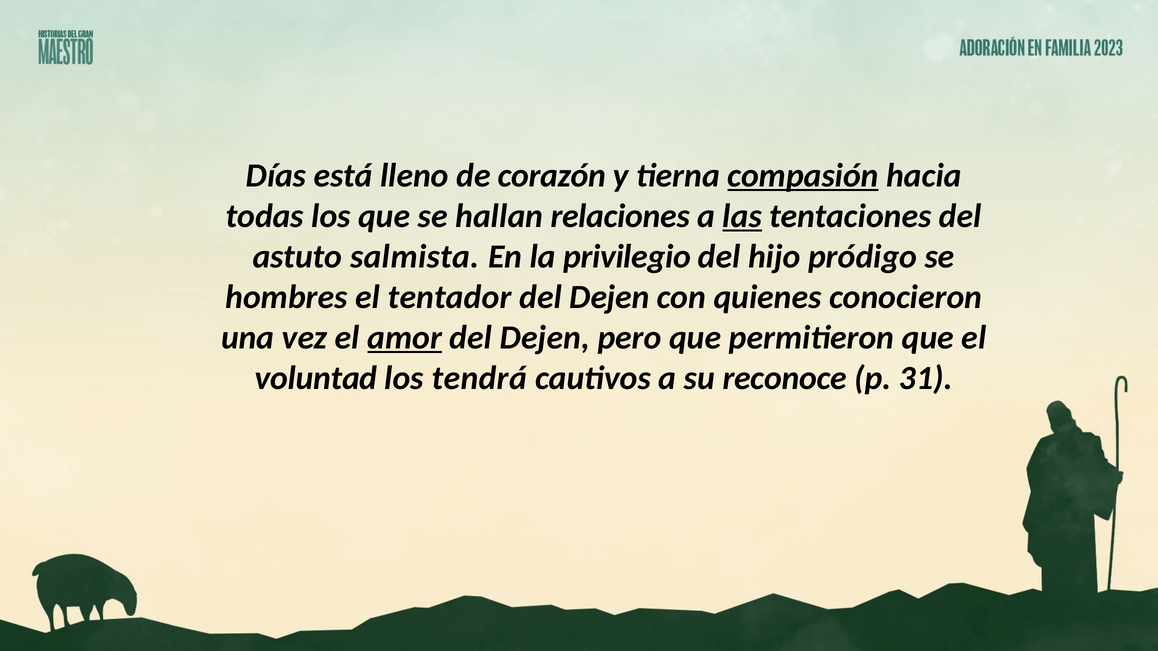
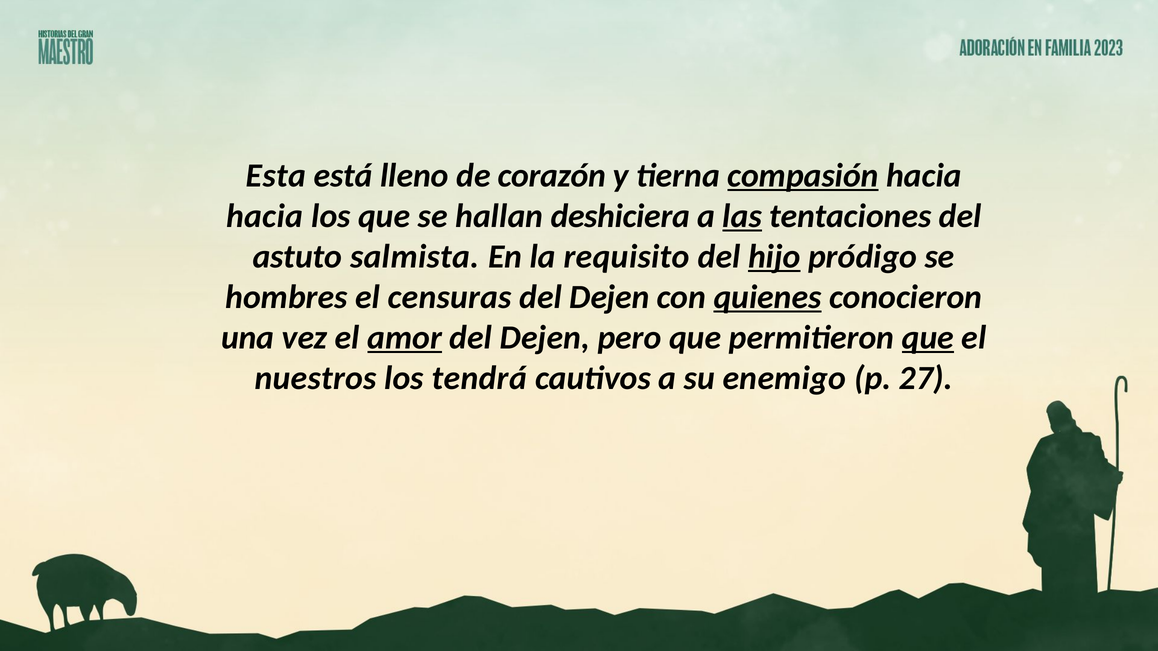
Días: Días -> Esta (276, 176)
todas: todas -> hacia (265, 216)
relaciones: relaciones -> deshiciera (620, 216)
privilegio: privilegio -> requisito (627, 257)
hijo underline: none -> present (774, 257)
tentador: tentador -> censuras (450, 297)
quienes underline: none -> present (768, 297)
que underline: none -> present (928, 338)
voluntad: voluntad -> nuestros (316, 378)
reconoce: reconoce -> enemigo (784, 378)
31: 31 -> 27 (926, 378)
